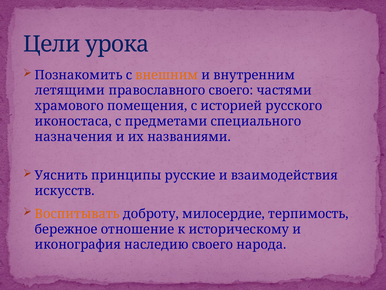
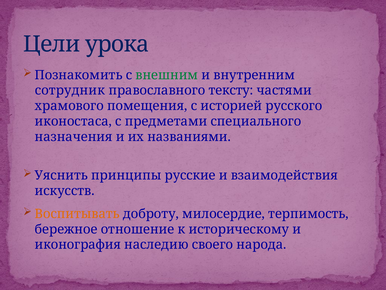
внешним colour: orange -> green (167, 75)
летящими: летящими -> сотрудник (70, 90)
православного своего: своего -> тексту (231, 90)
